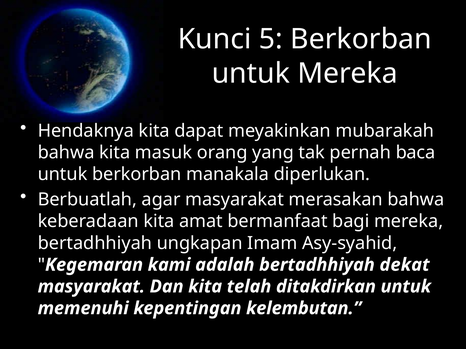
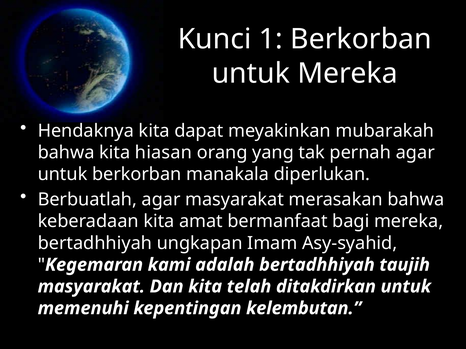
5: 5 -> 1 (271, 39)
masuk: masuk -> hiasan (163, 153)
pernah baca: baca -> agar (415, 153)
dekat: dekat -> taujih (405, 265)
